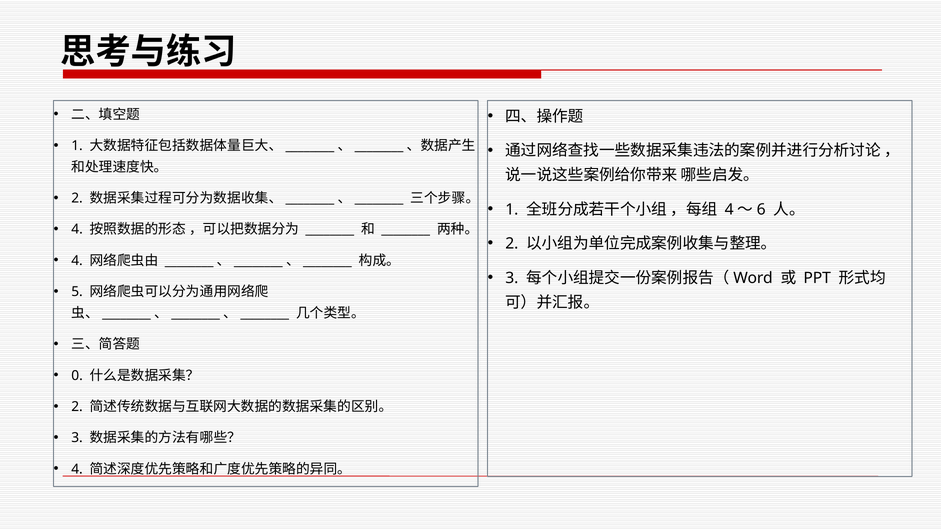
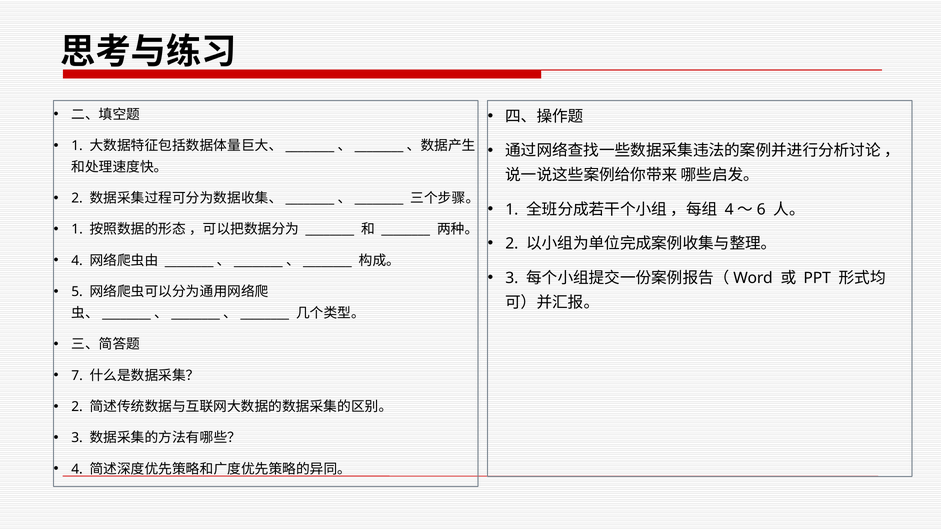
4: 4 -> 1 (77, 230)
0: 0 -> 7 (77, 376)
